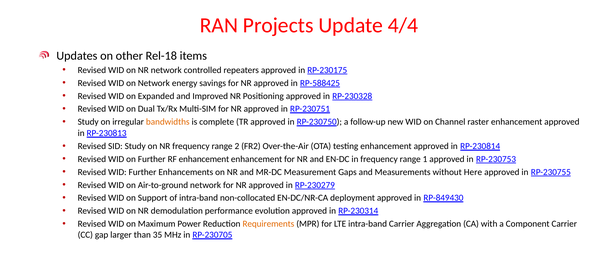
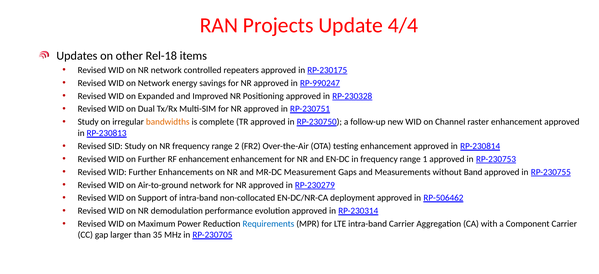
RP-588425: RP-588425 -> RP-990247 (320, 83)
Here: Here -> Band (473, 172)
RP-849430: RP-849430 -> RP-506462 (443, 198)
Requirements colour: orange -> blue (268, 224)
